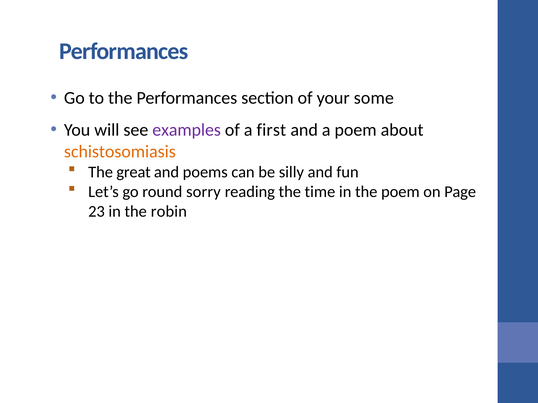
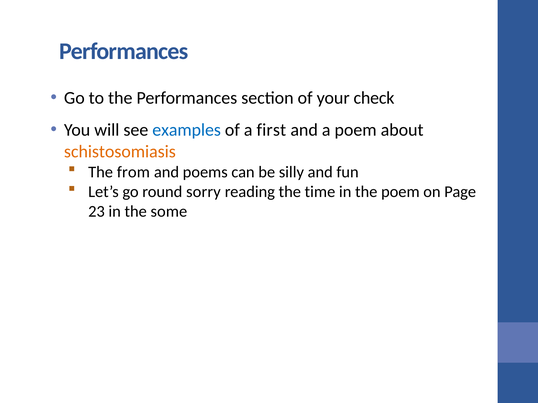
some: some -> check (374, 98)
examples colour: purple -> blue (187, 130)
great: great -> from (133, 172)
robin: robin -> some (169, 212)
